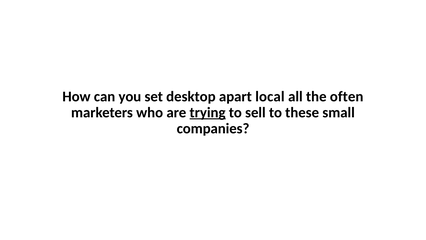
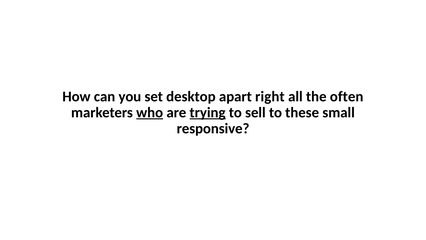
local: local -> right (270, 96)
who underline: none -> present (150, 112)
companies: companies -> responsive (213, 128)
